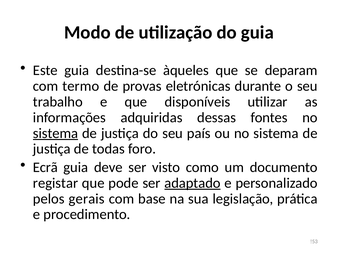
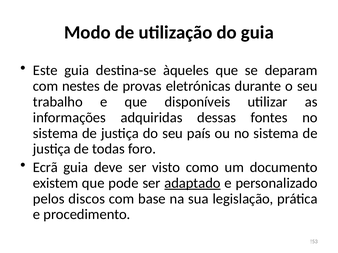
termo: termo -> nestes (81, 86)
sistema underline: present -> none (56, 134)
registar: registar -> existem (56, 183)
gerais: gerais -> discos (87, 199)
